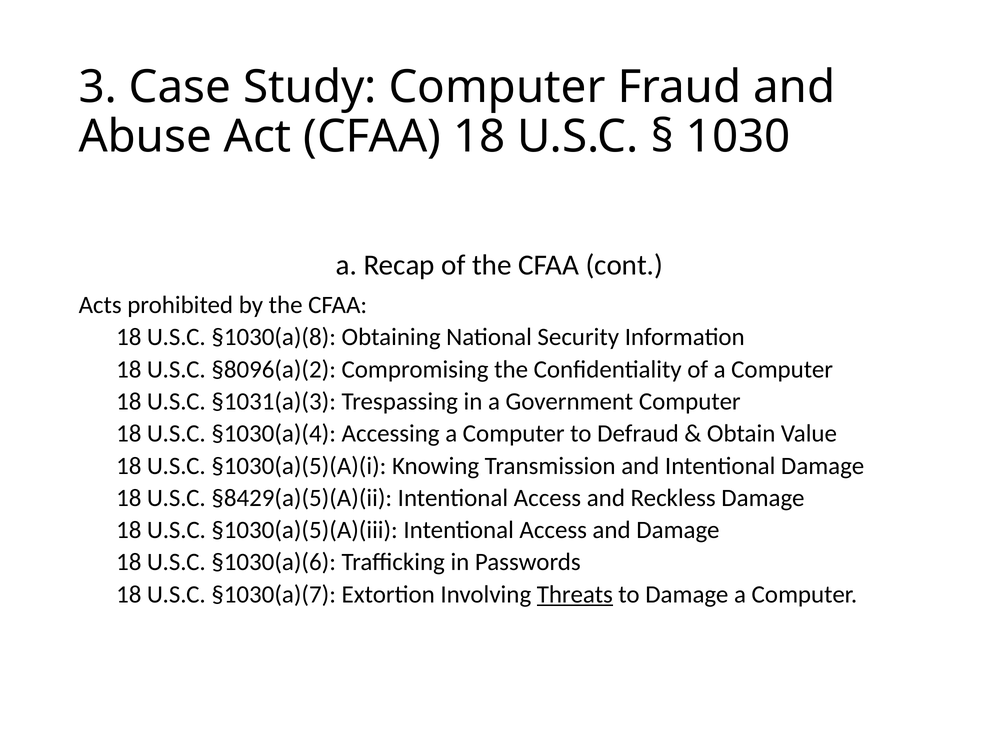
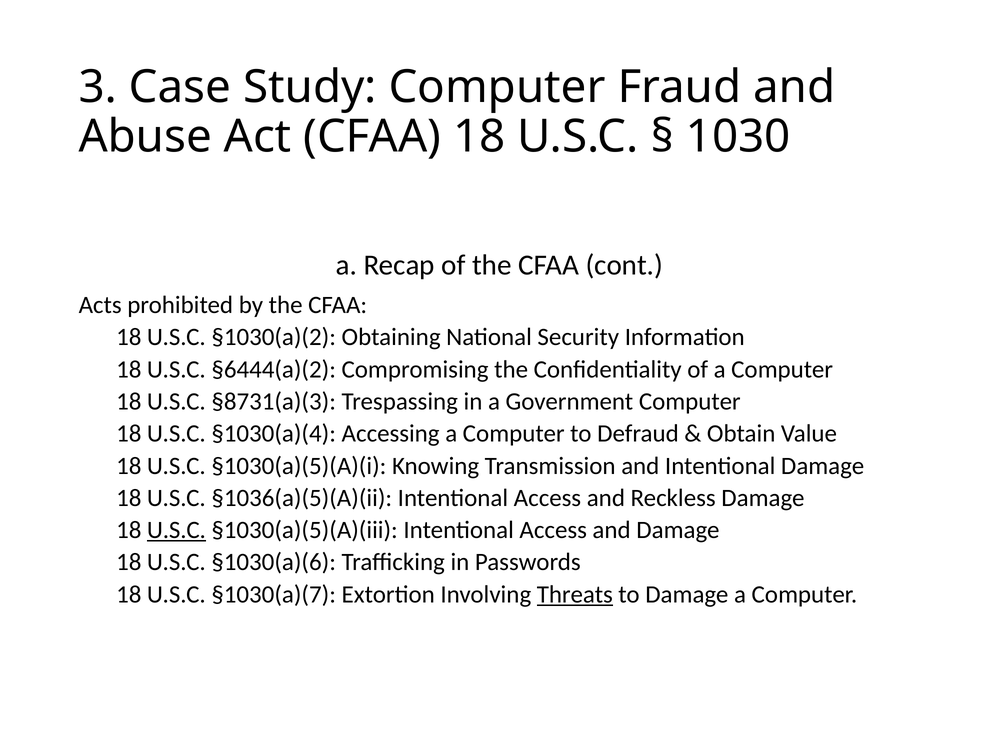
§1030(a)(8: §1030(a)(8 -> §1030(a)(2 (274, 337)
§8096(a)(2: §8096(a)(2 -> §6444(a)(2 (274, 369)
§1031(a)(3: §1031(a)(3 -> §8731(a)(3 (274, 402)
§8429(a)(5)(A)(ii: §8429(a)(5)(A)(ii -> §1036(a)(5)(A)(ii (302, 498)
U.S.C underline: none -> present (176, 530)
